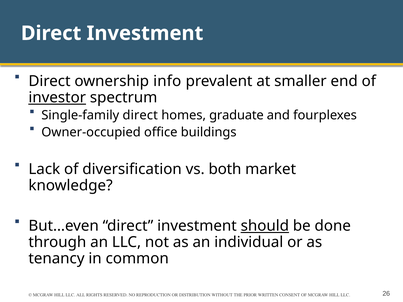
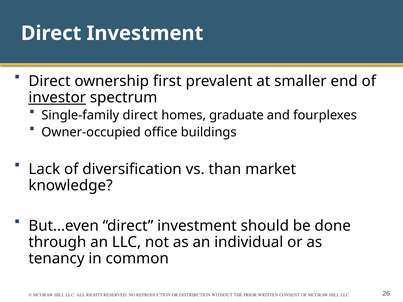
info: info -> first (167, 81)
both: both -> than (225, 169)
should underline: present -> none (265, 226)
